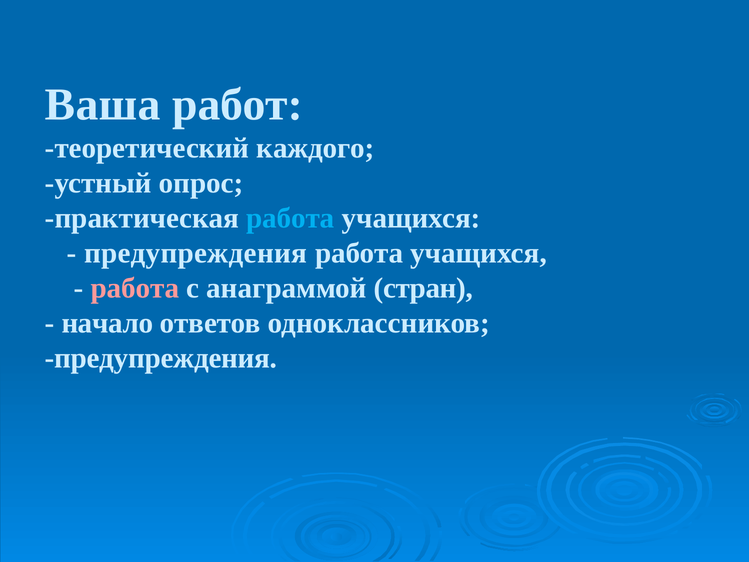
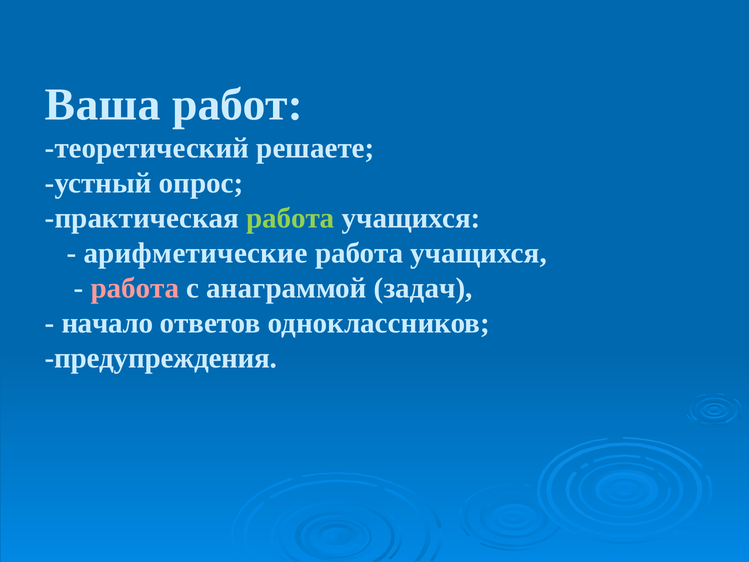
каждого: каждого -> решаете (315, 148)
работа colour: light blue -> light green (290, 218)
предупреждения: предупреждения -> арифметические (196, 253)
стран: стран -> задач (423, 288)
